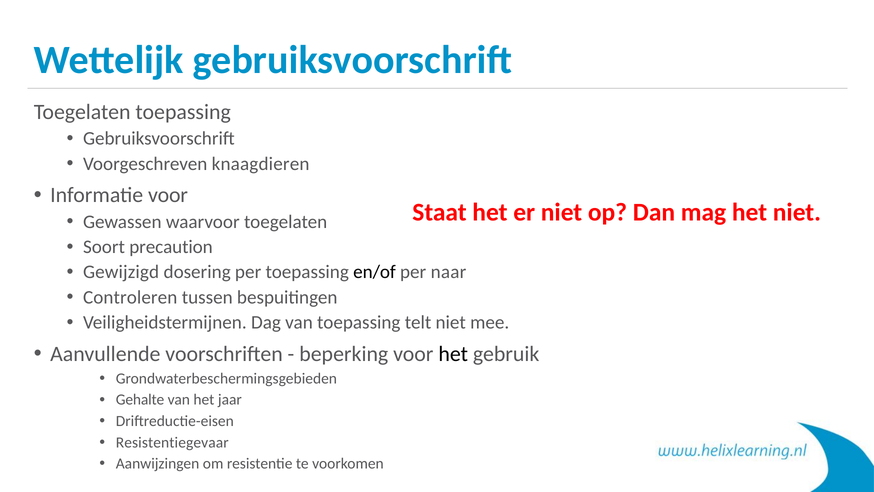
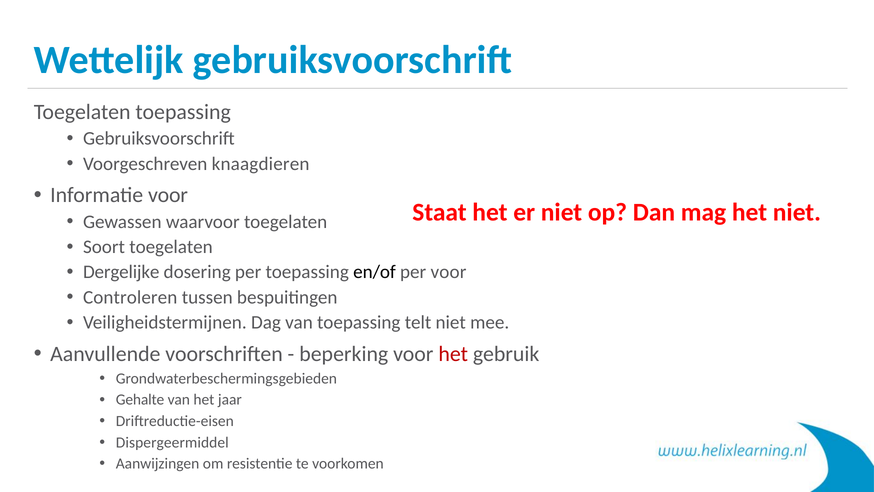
Soort precaution: precaution -> toegelaten (171, 247)
Gewijzigd: Gewijzigd -> Dergelijke (121, 272)
per naar: naar -> voor (449, 272)
het colour: black -> red (453, 354)
Resistentiegevaar: Resistentiegevaar -> Dispergeermiddel (172, 442)
